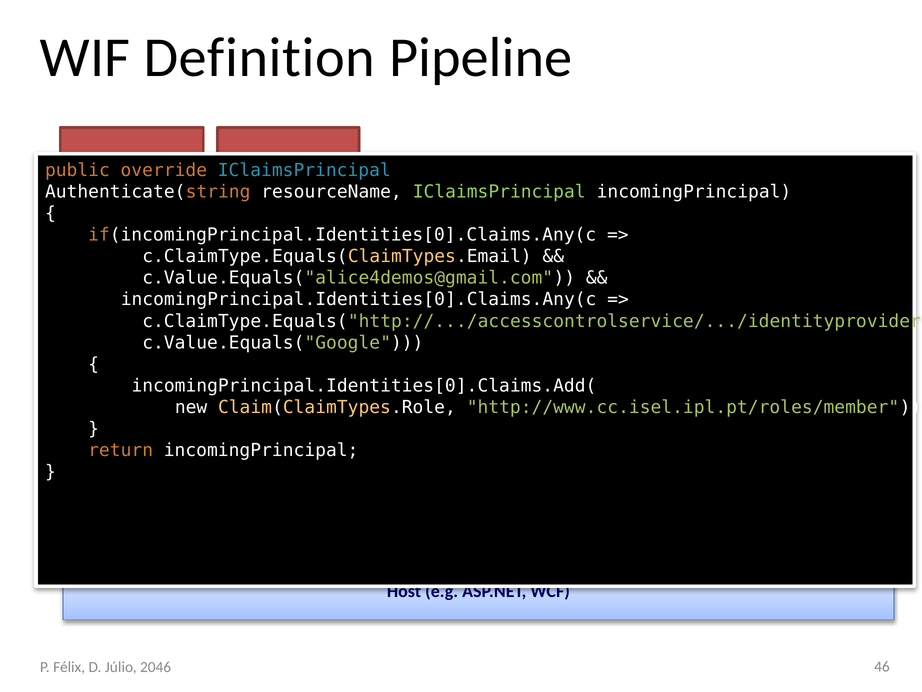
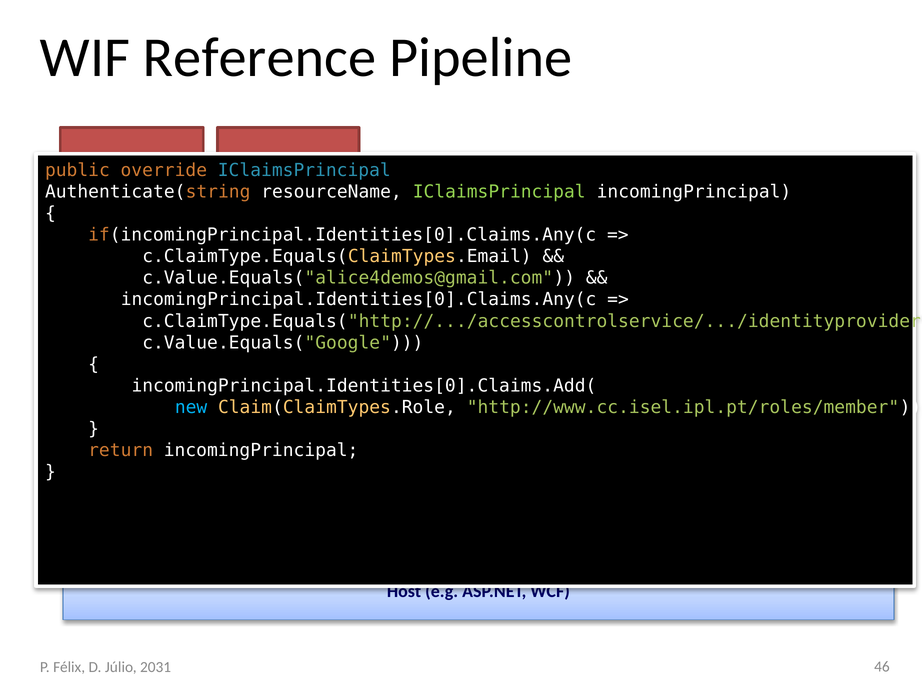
Definition: Definition -> Reference (260, 58)
new colour: white -> light blue (191, 407)
2046: 2046 -> 2031 (156, 666)
